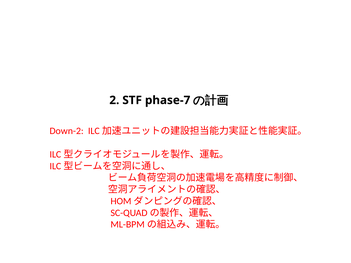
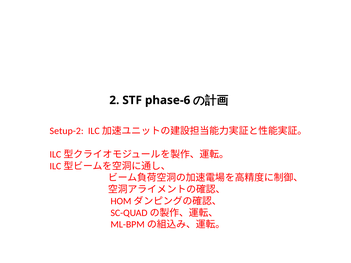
phase-7: phase-7 -> phase-6 (168, 100)
Down-2: Down-2 -> Setup-2 (67, 131)
